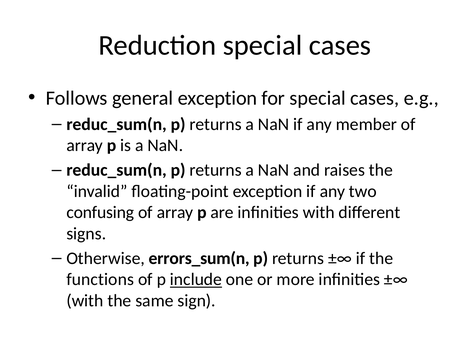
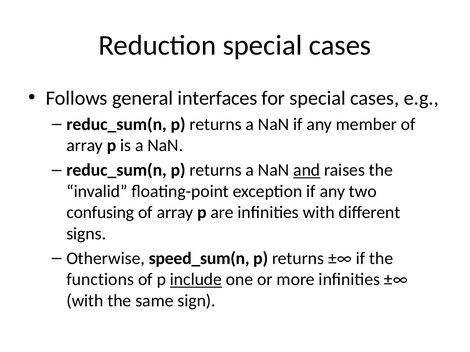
general exception: exception -> interfaces (217, 98)
and underline: none -> present (307, 170)
errors_sum(n: errors_sum(n -> speed_sum(n (199, 259)
